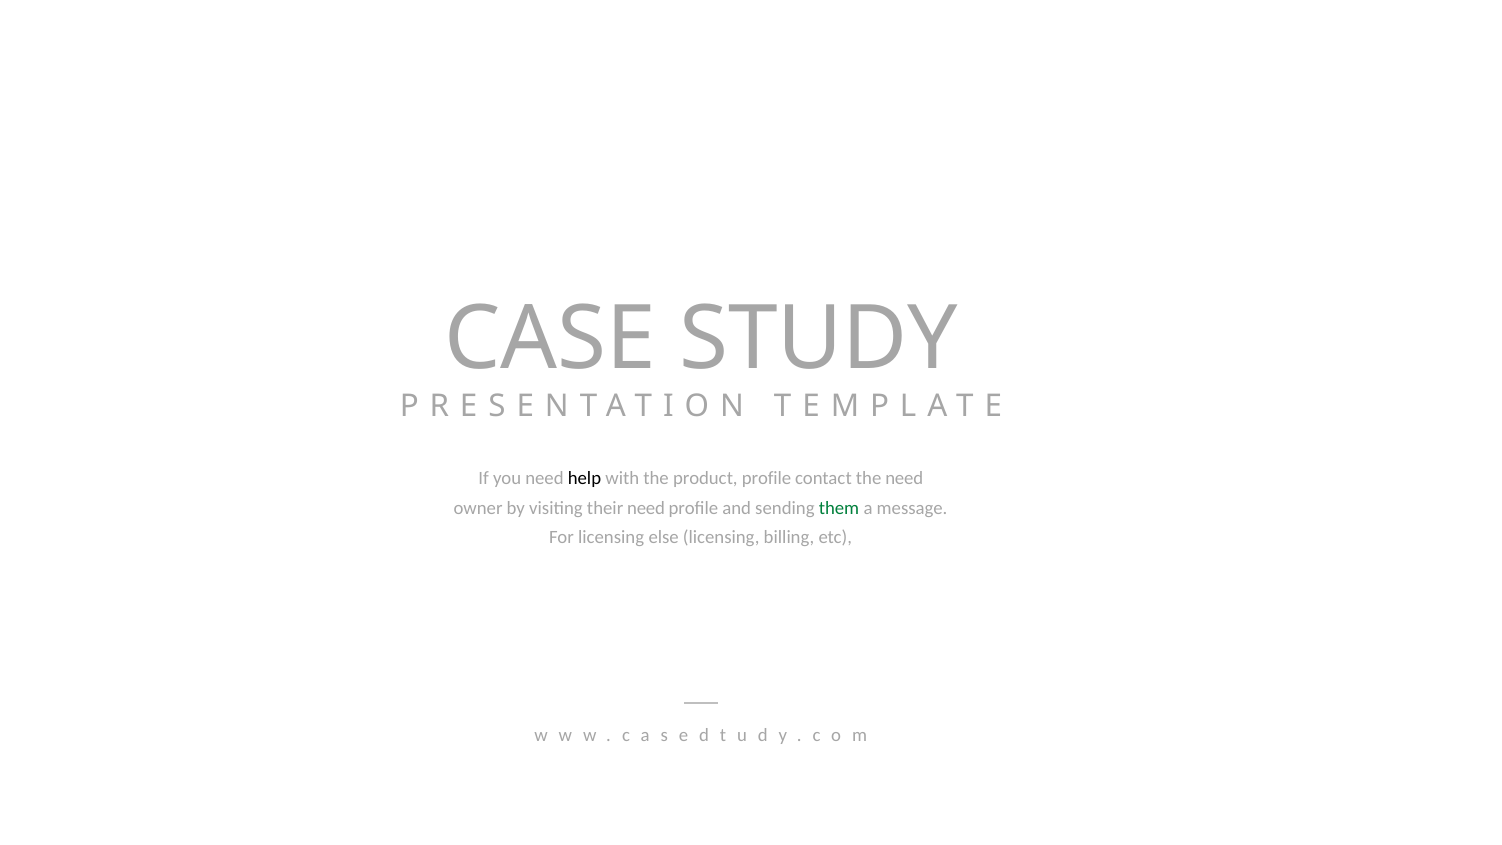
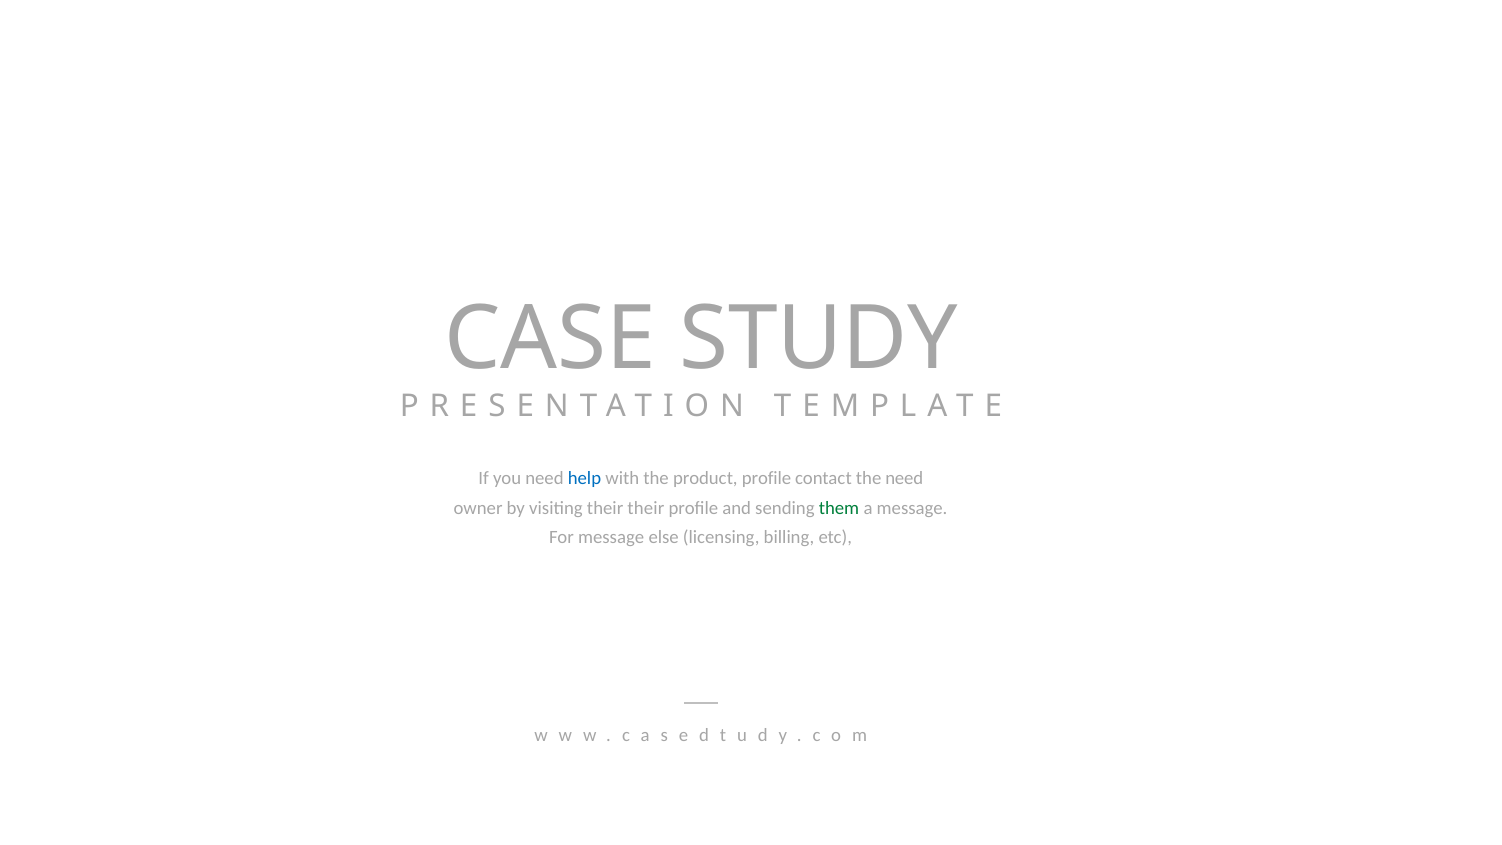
help colour: black -> blue (584, 478)
their need: need -> their (646, 508)
For licensing: licensing -> message (611, 538)
